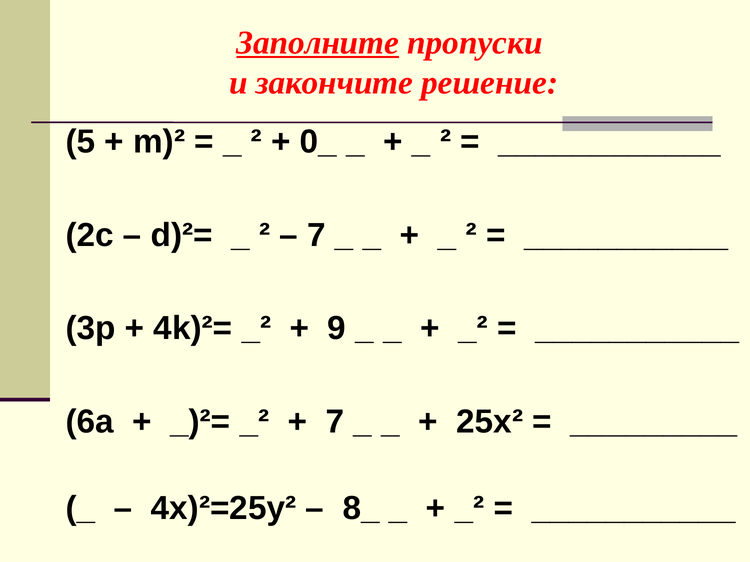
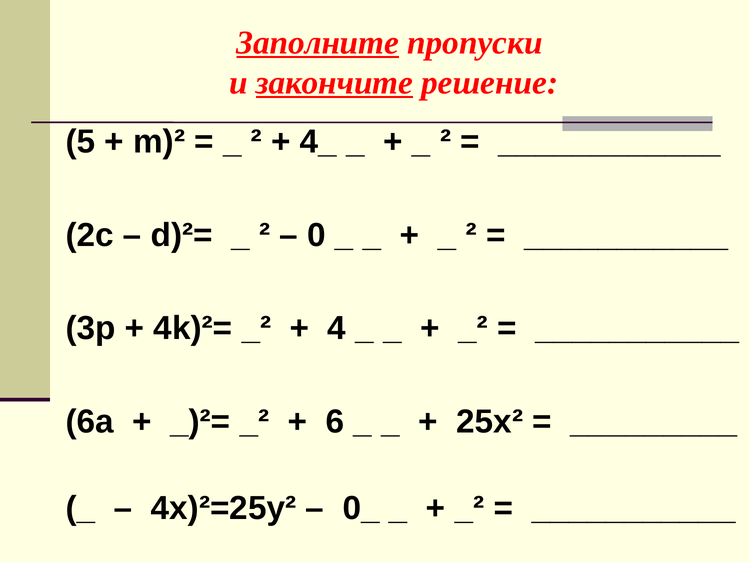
закончите underline: none -> present (334, 83)
0_: 0_ -> 4_ (318, 142)
7: 7 -> 0 (316, 235)
9: 9 -> 4 (337, 329)
7: 7 -> 6 (335, 422)
8_: 8_ -> 0_ (361, 509)
